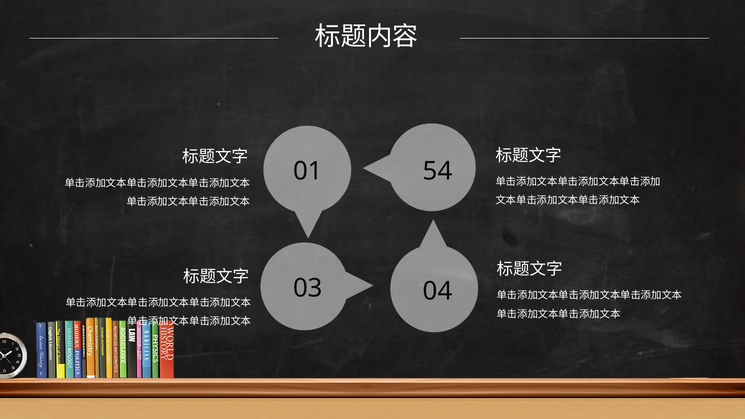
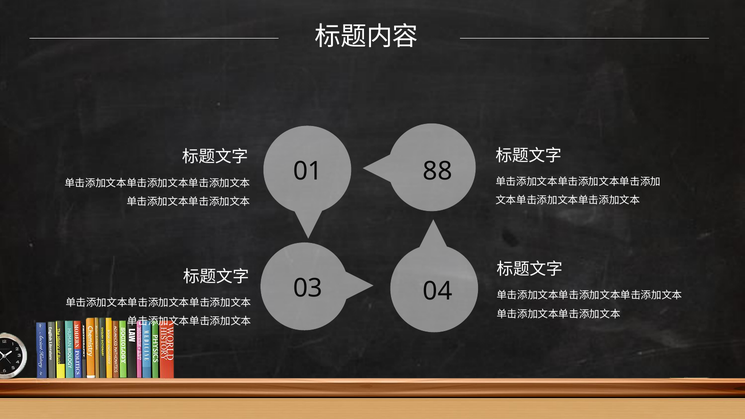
54: 54 -> 88 (438, 171)
